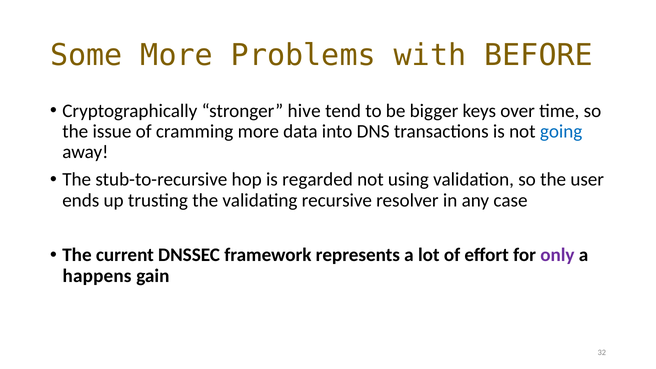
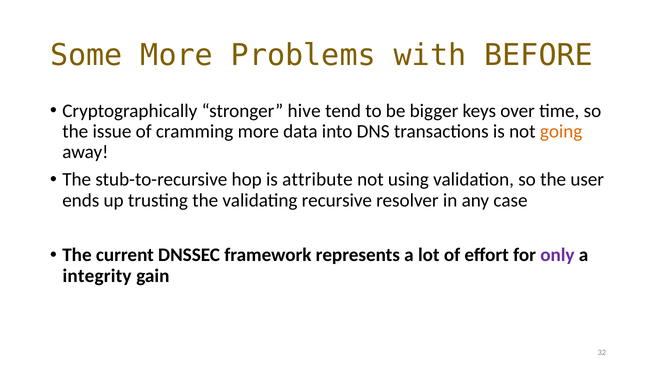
going colour: blue -> orange (561, 132)
regarded: regarded -> attribute (317, 180)
happens: happens -> integrity (97, 276)
